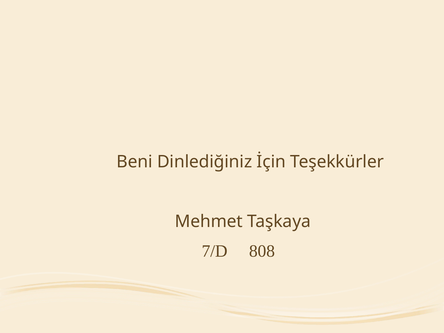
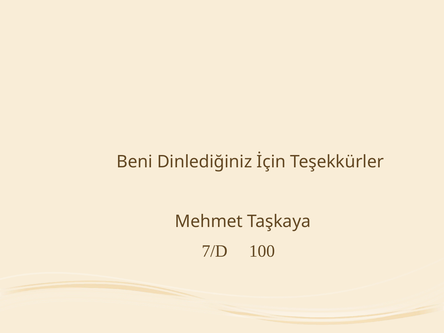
808: 808 -> 100 (262, 251)
